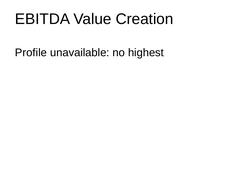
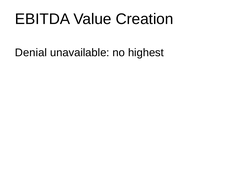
Profile: Profile -> Denial (31, 52)
